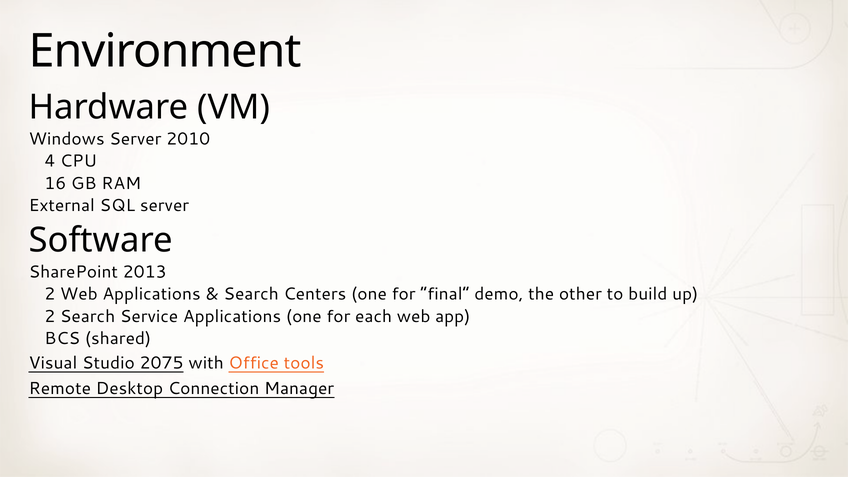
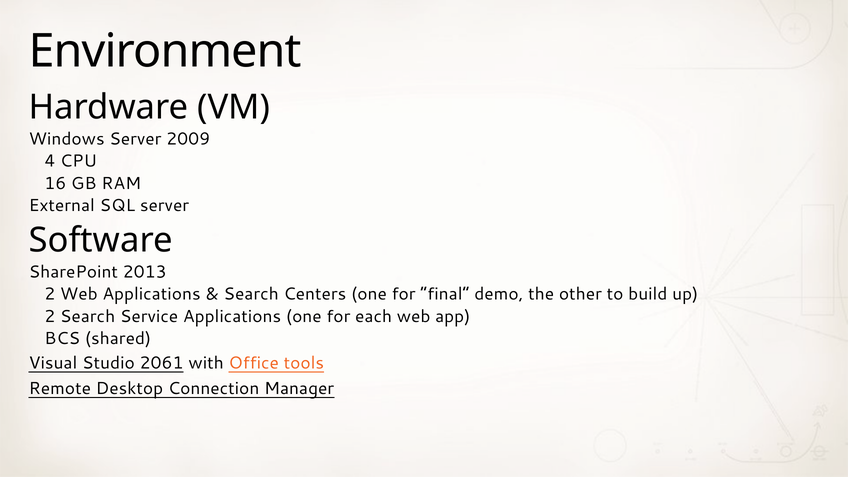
2010: 2010 -> 2009 (188, 139)
2075: 2075 -> 2061 (162, 363)
